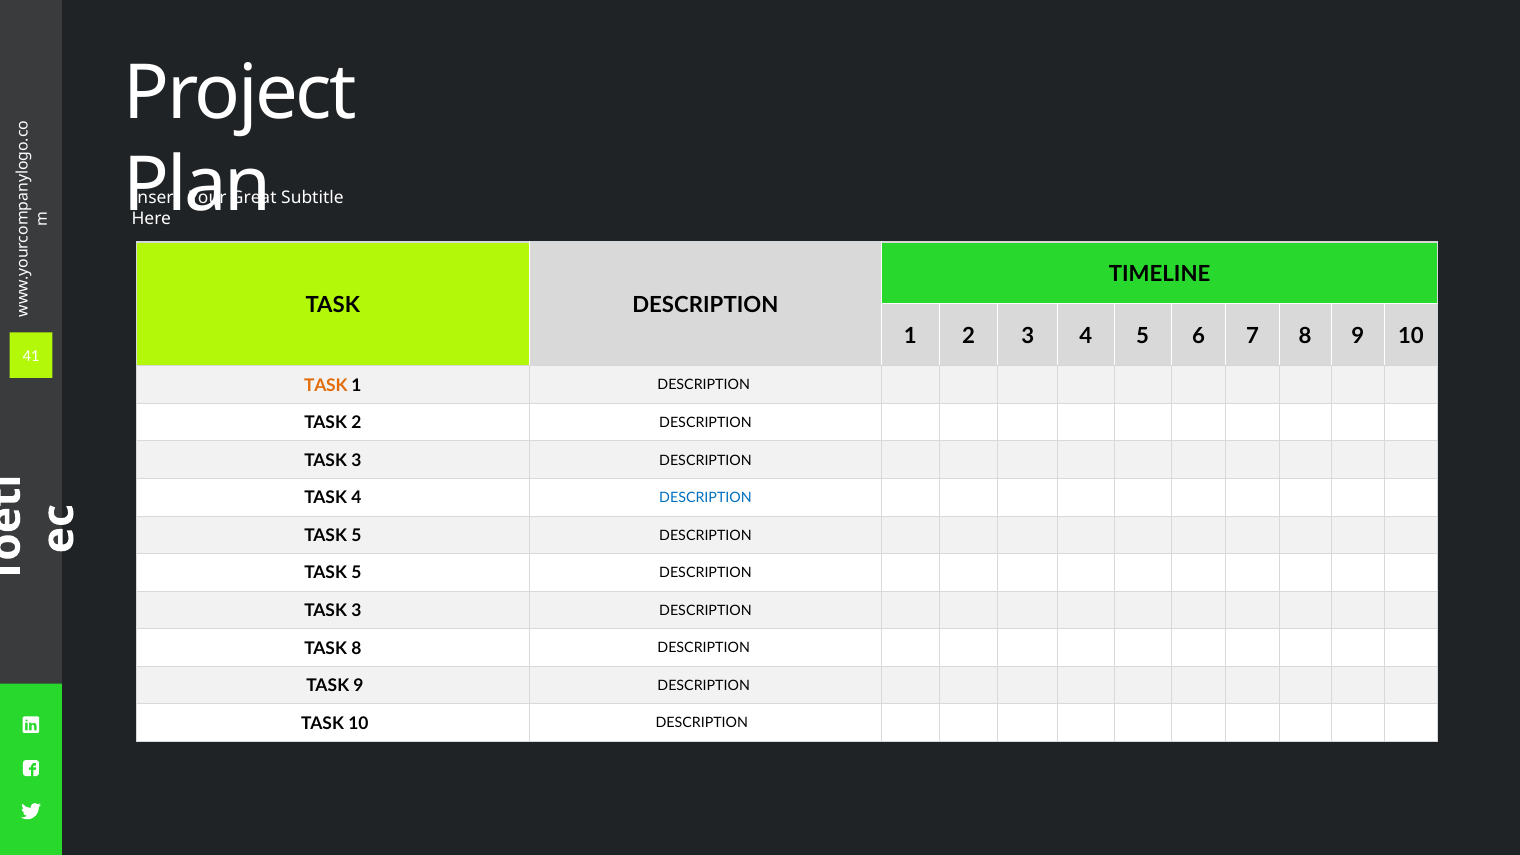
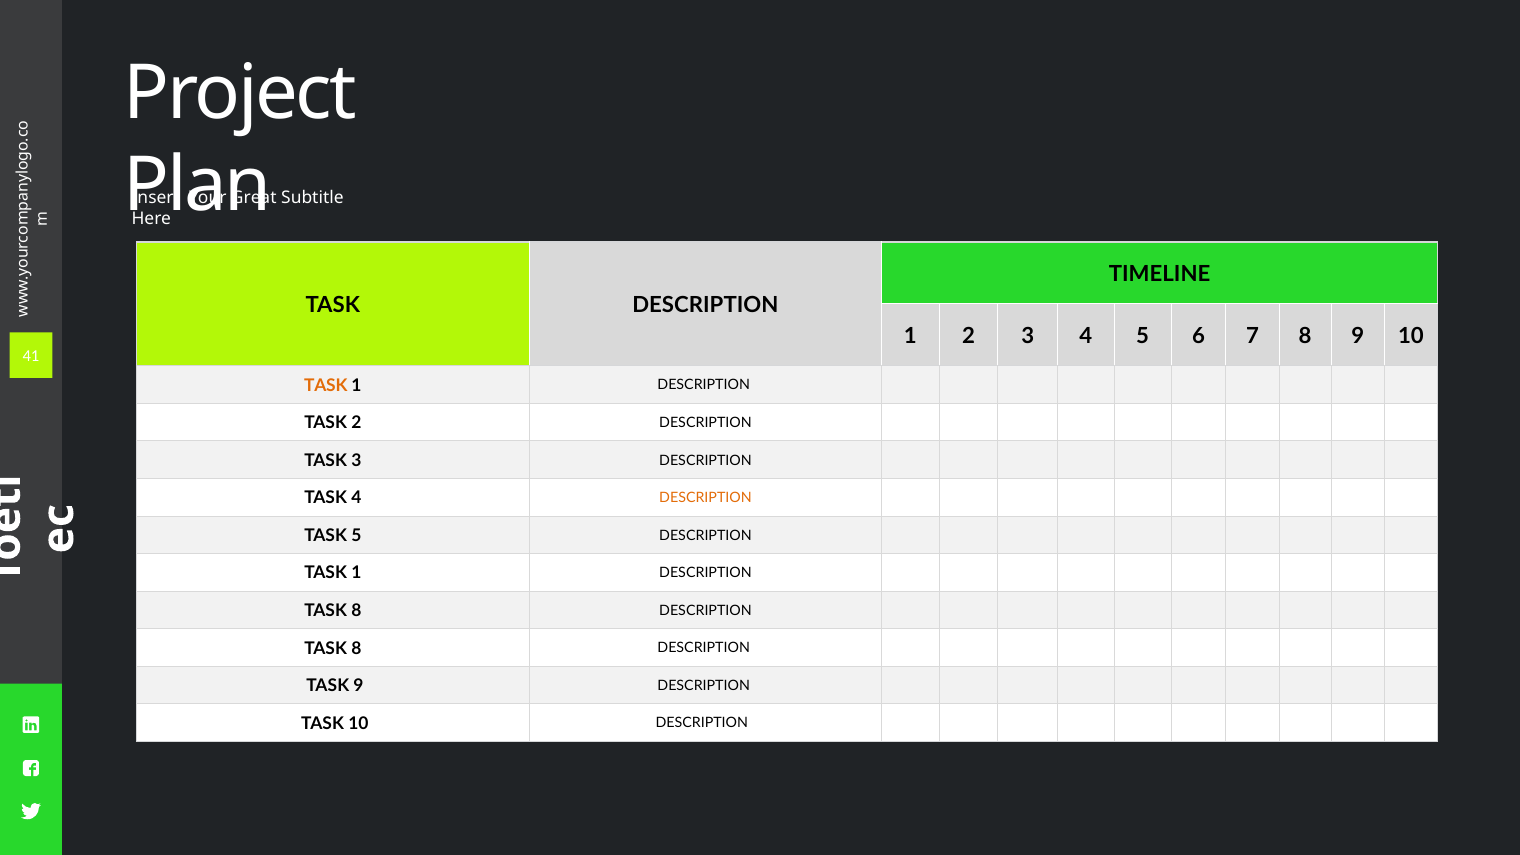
DESCRIPTION colour: blue -> orange (705, 498)
5: 5 -> 1 (356, 573)
3: 3 -> 8 (356, 611)
